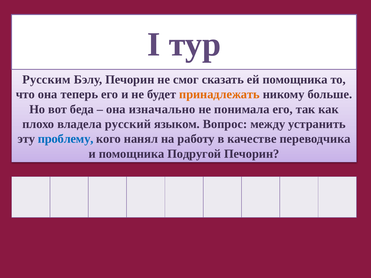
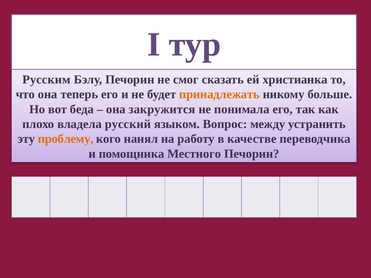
ей помощника: помощника -> христианка (295, 80)
изначально: изначально -> закружится (162, 109)
проблему colour: blue -> orange (66, 139)
Подругой: Подругой -> Местного (194, 154)
